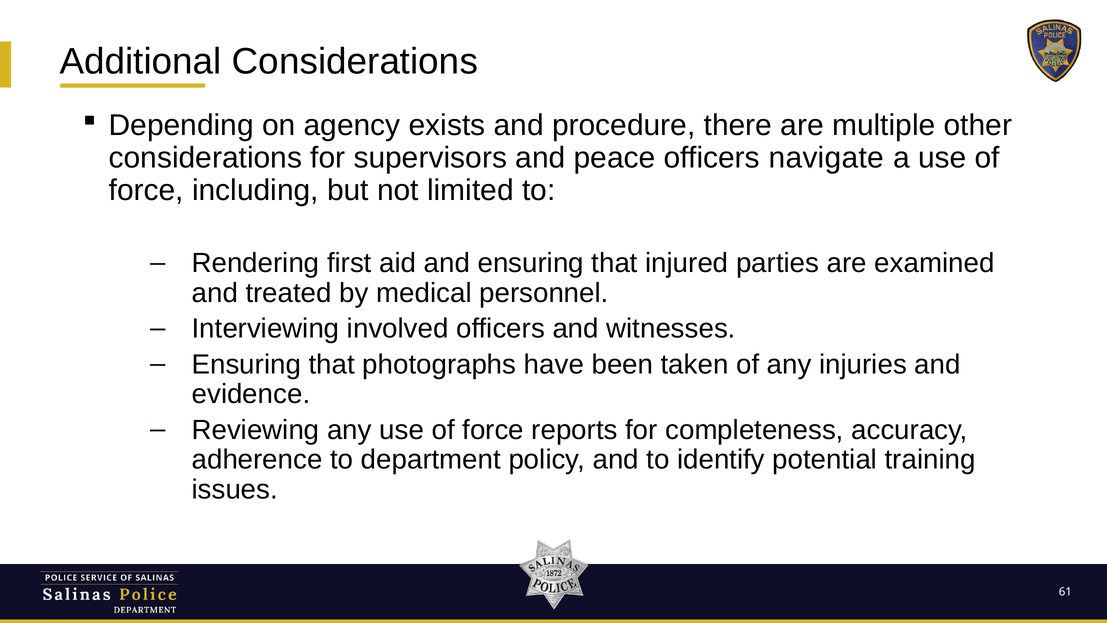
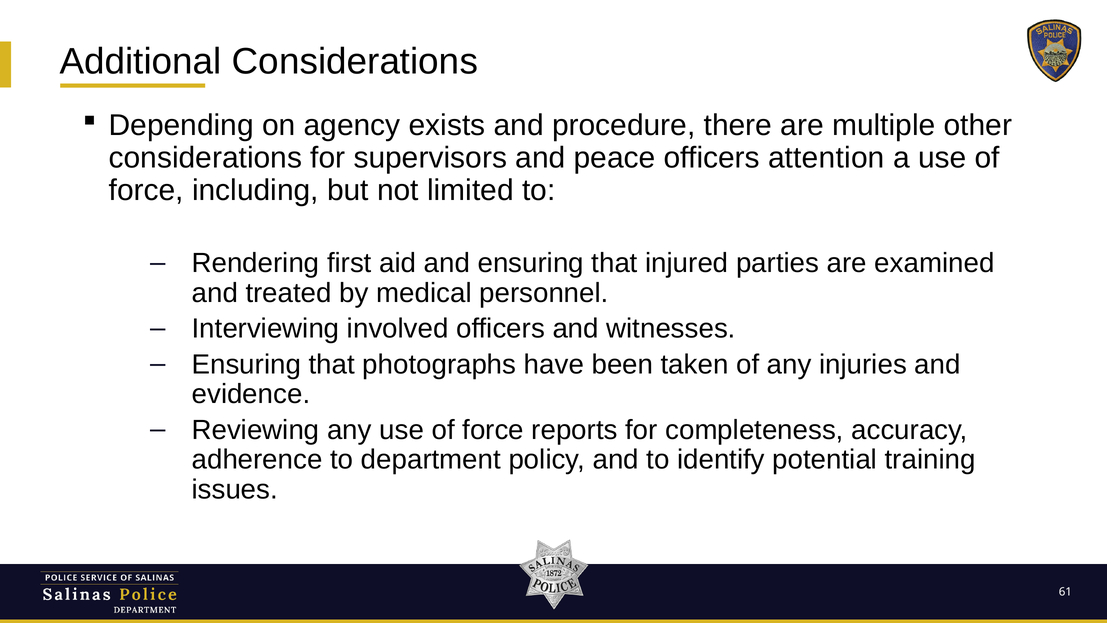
navigate: navigate -> attention (826, 158)
